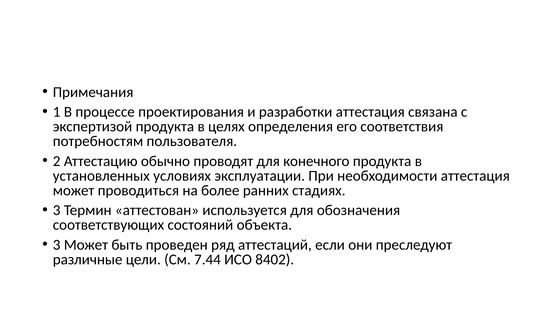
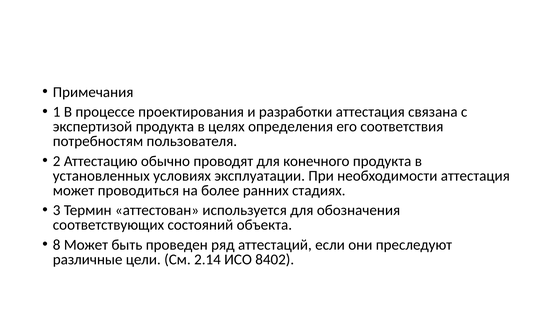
3: 3 -> 8 (57, 245)
7.44: 7.44 -> 2.14 (207, 259)
